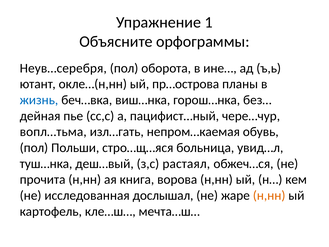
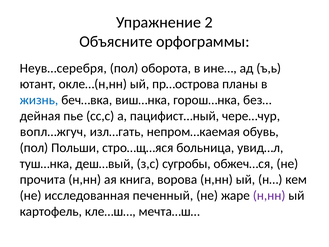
1: 1 -> 2 (209, 22)
вопл…тьма: вопл…тьма -> вопл…жгуч (53, 132)
растаял: растаял -> сугробы (186, 164)
дослышал: дослышал -> печенный (163, 195)
н,нн colour: orange -> purple (269, 195)
